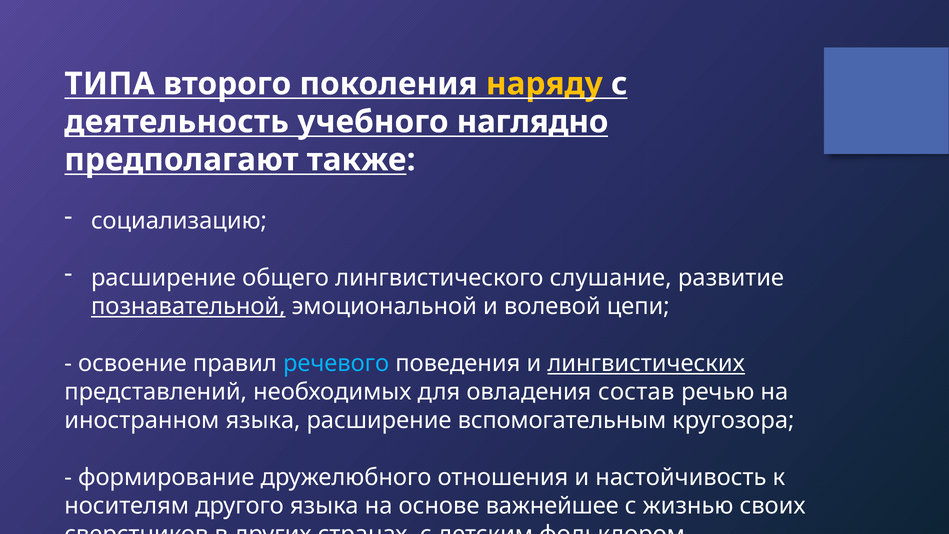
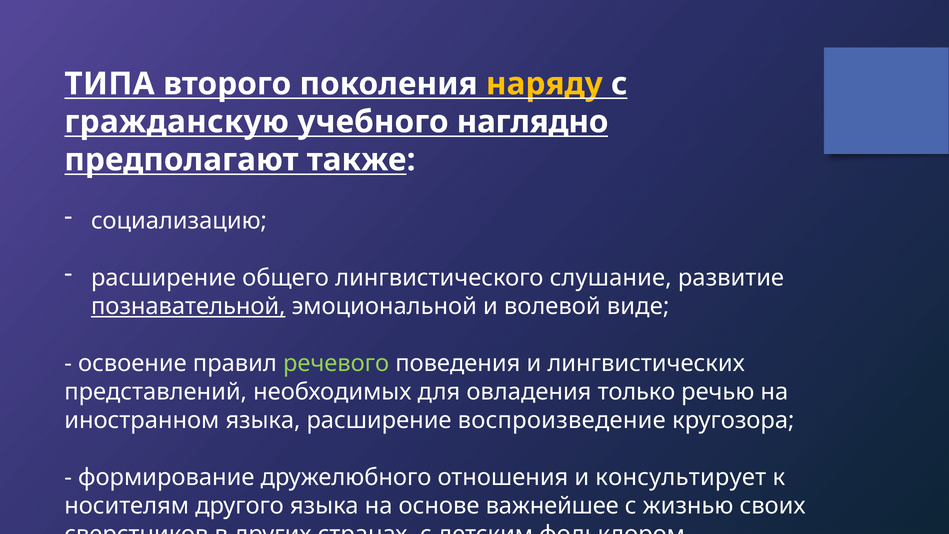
деятельность: деятельность -> гражданскую (177, 122)
цепи: цепи -> виде (638, 306)
речевого colour: light blue -> light green (336, 363)
лингвистических underline: present -> none (646, 363)
состав: состав -> только (636, 392)
вспомогательным: вспомогательным -> воспроизведение (562, 420)
настойчивость: настойчивость -> консультирует (681, 477)
